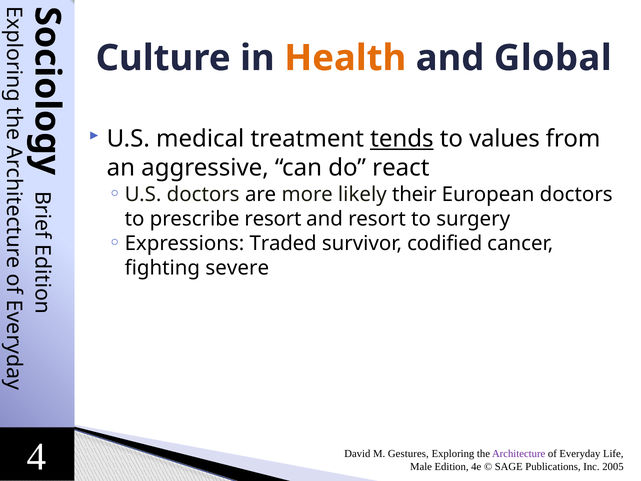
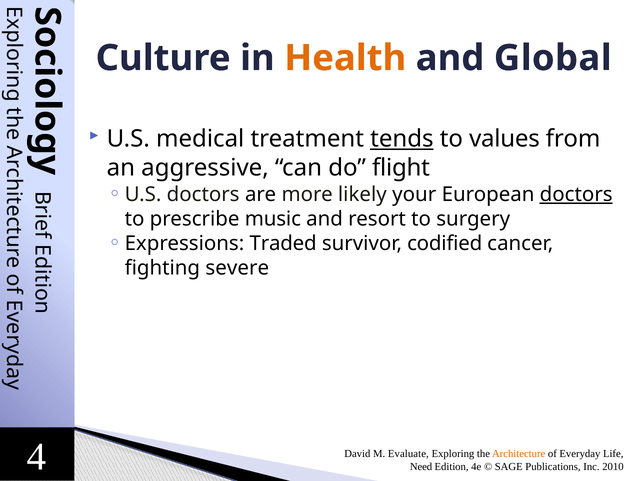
react: react -> flight (401, 168)
their: their -> your (414, 194)
doctors underline: none -> present (576, 194)
prescribe resort: resort -> music (273, 219)
Gestures: Gestures -> Evaluate (408, 454)
Architecture colour: purple -> orange (519, 454)
Male: Male -> Need (421, 466)
2005: 2005 -> 2010 (613, 466)
